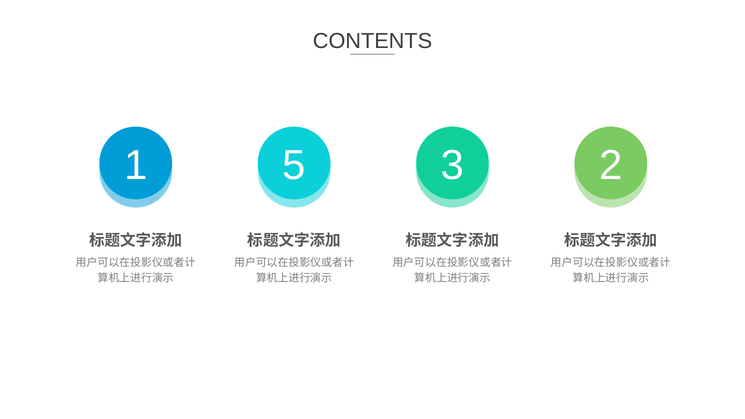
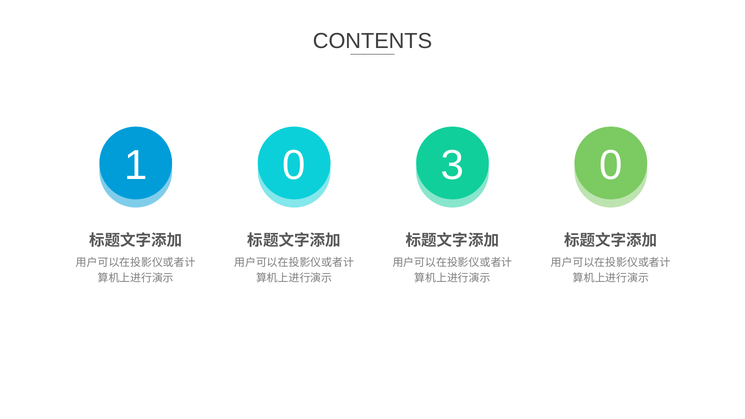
1 5: 5 -> 0 (294, 166)
3 2: 2 -> 0 (611, 166)
